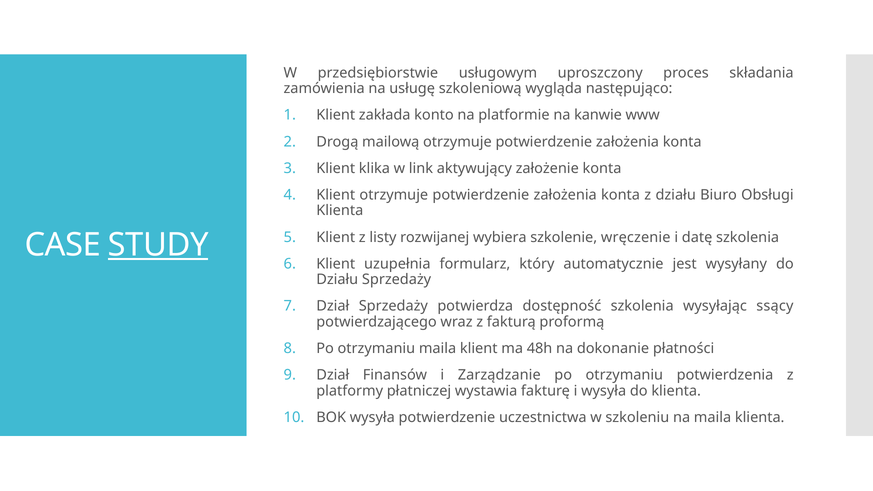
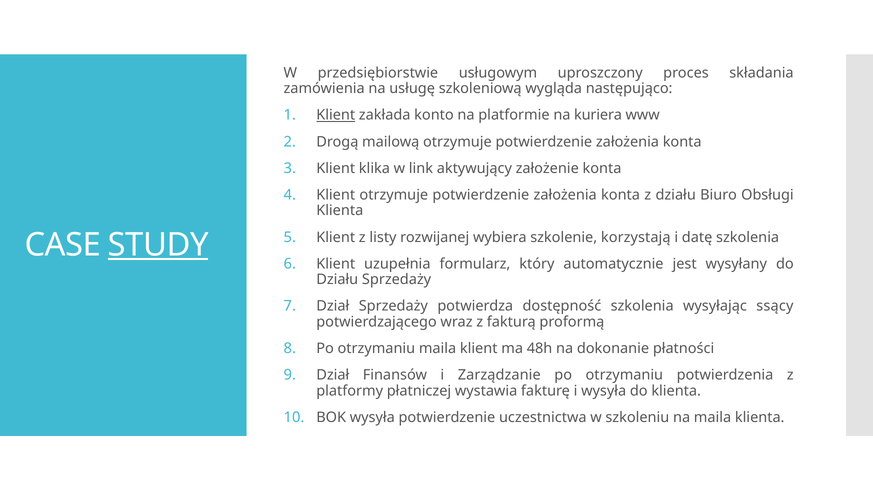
Klient underline: none -> present (336, 115)
kanwie: kanwie -> kuriera (598, 115)
wręczenie: wręczenie -> korzystają (636, 237)
